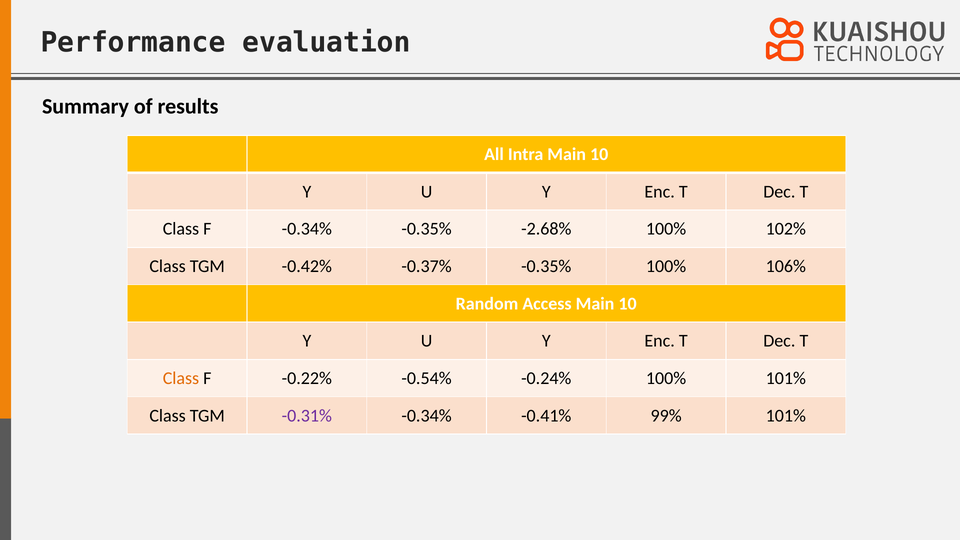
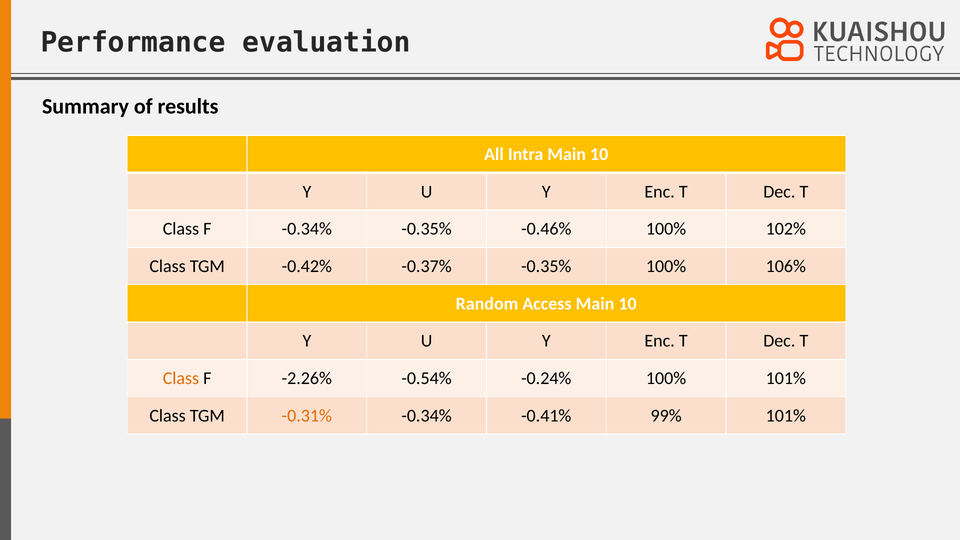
-2.68%: -2.68% -> -0.46% (546, 229)
-0.22%: -0.22% -> -2.26% (307, 378)
-0.31% colour: purple -> orange (307, 416)
